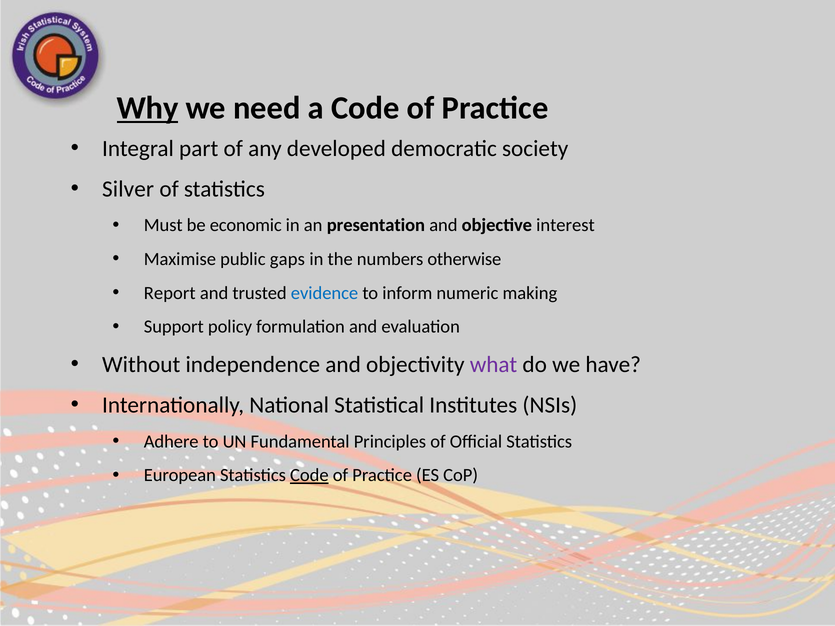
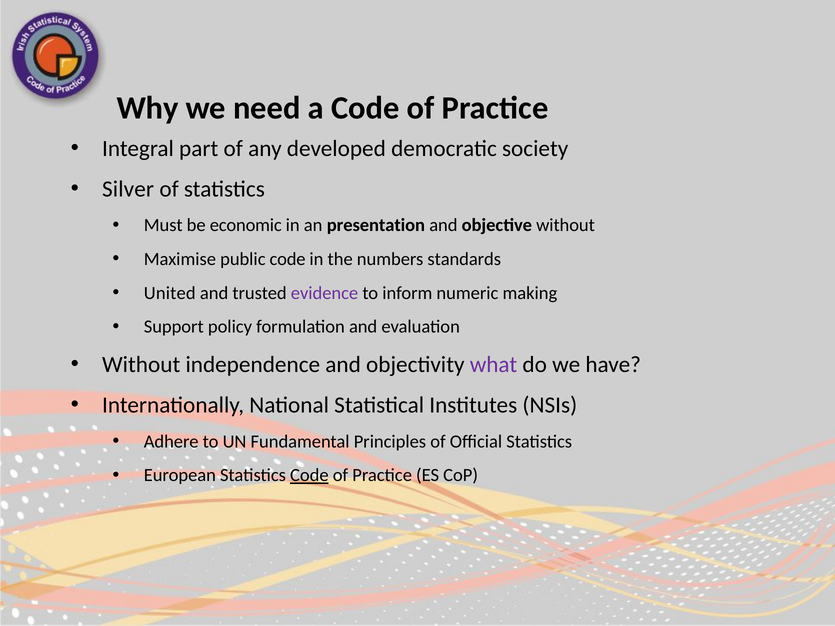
Why underline: present -> none (148, 108)
objective interest: interest -> without (565, 225)
public gaps: gaps -> code (288, 259)
otherwise: otherwise -> standards (464, 259)
Report: Report -> United (170, 293)
evidence colour: blue -> purple (325, 293)
